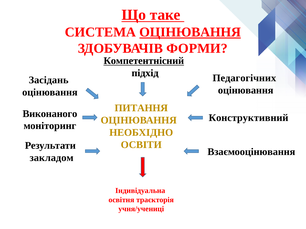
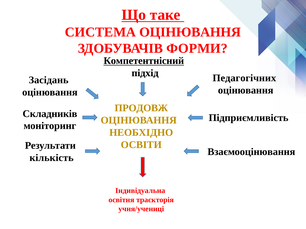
ОЦІНЮВАННЯ underline: present -> none (190, 32)
ПИТАННЯ: ПИТАННЯ -> ПРОДОВЖ (141, 108)
Виконаного: Виконаного -> Складників (50, 114)
Конструктивний: Конструктивний -> Підприємливість (249, 118)
закладом: закладом -> кількість (52, 158)
